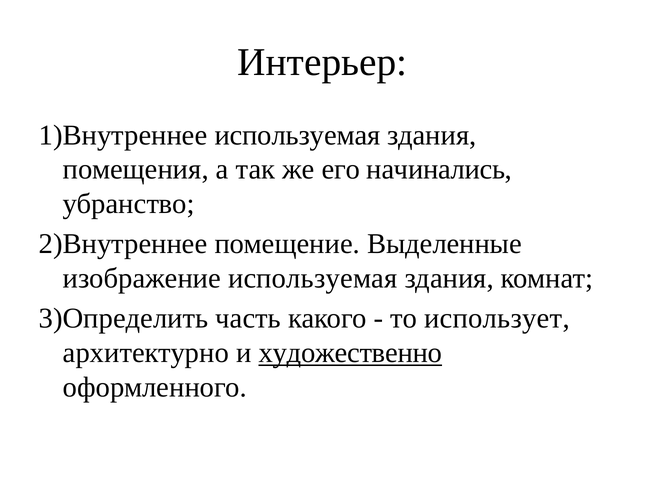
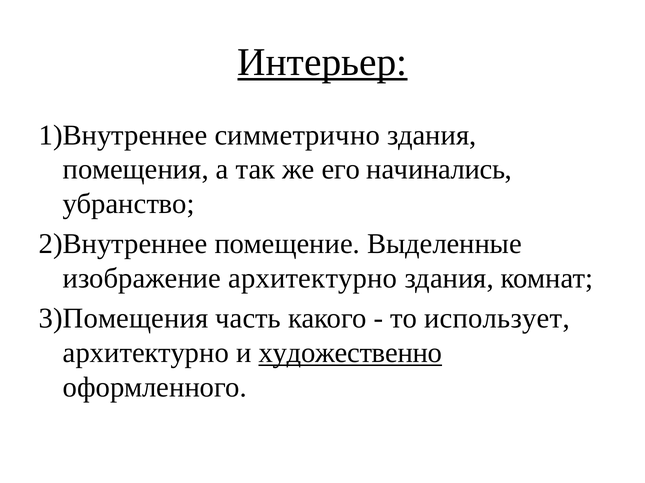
Интерьер underline: none -> present (322, 62)
1)Внутреннее используемая: используемая -> симметрично (297, 135)
изображение используемая: используемая -> архитектурно (313, 279)
3)Определить: 3)Определить -> 3)Помещения (123, 319)
